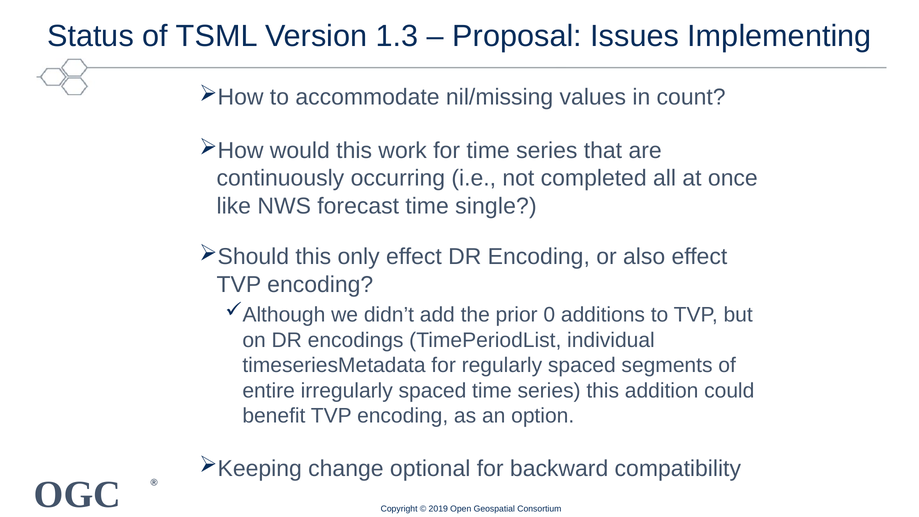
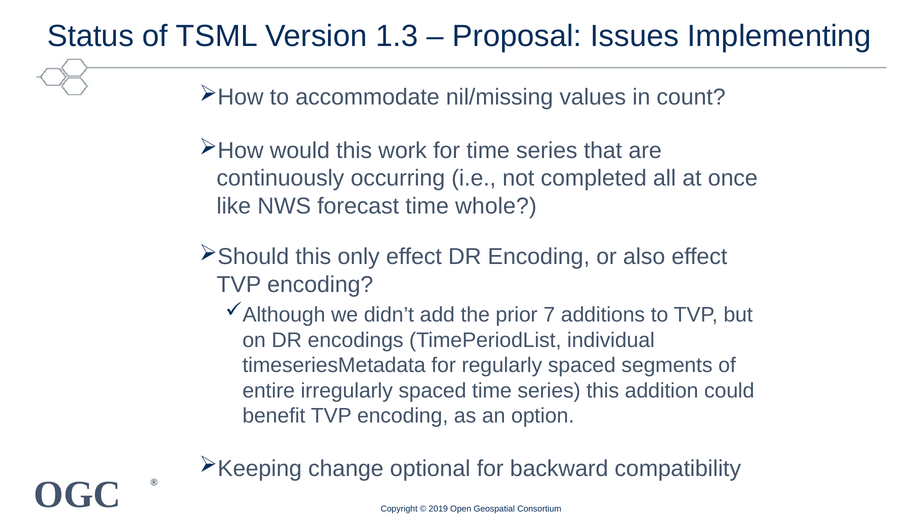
single: single -> whole (496, 206)
0: 0 -> 7 (549, 315)
